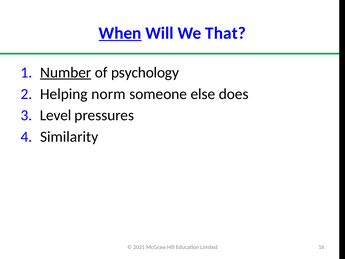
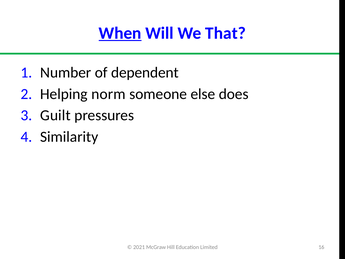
Number underline: present -> none (66, 72)
psychology: psychology -> dependent (145, 72)
Level: Level -> Guilt (55, 115)
